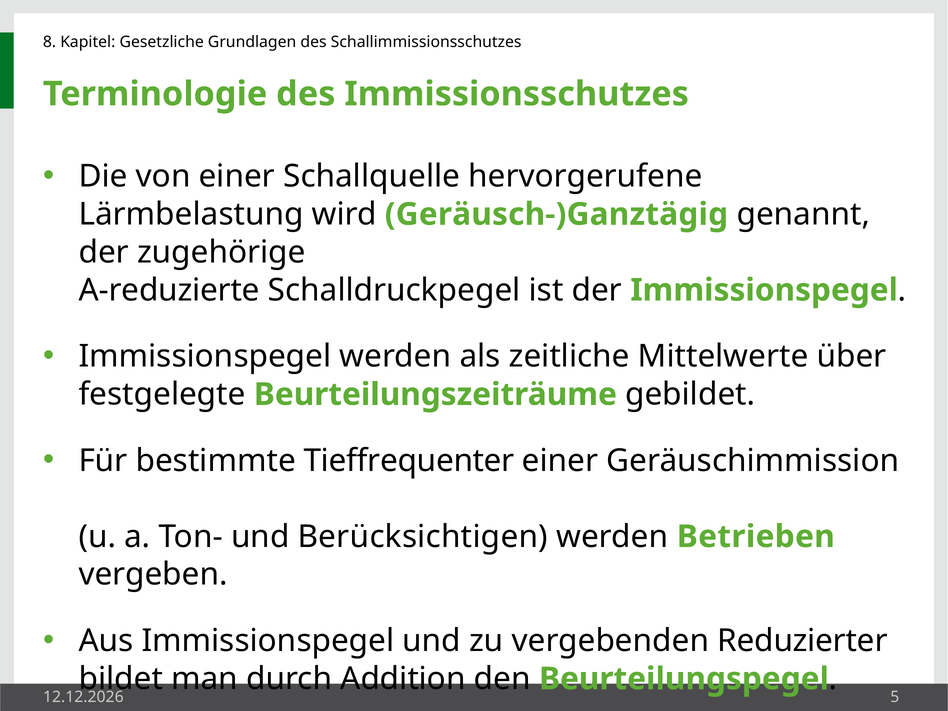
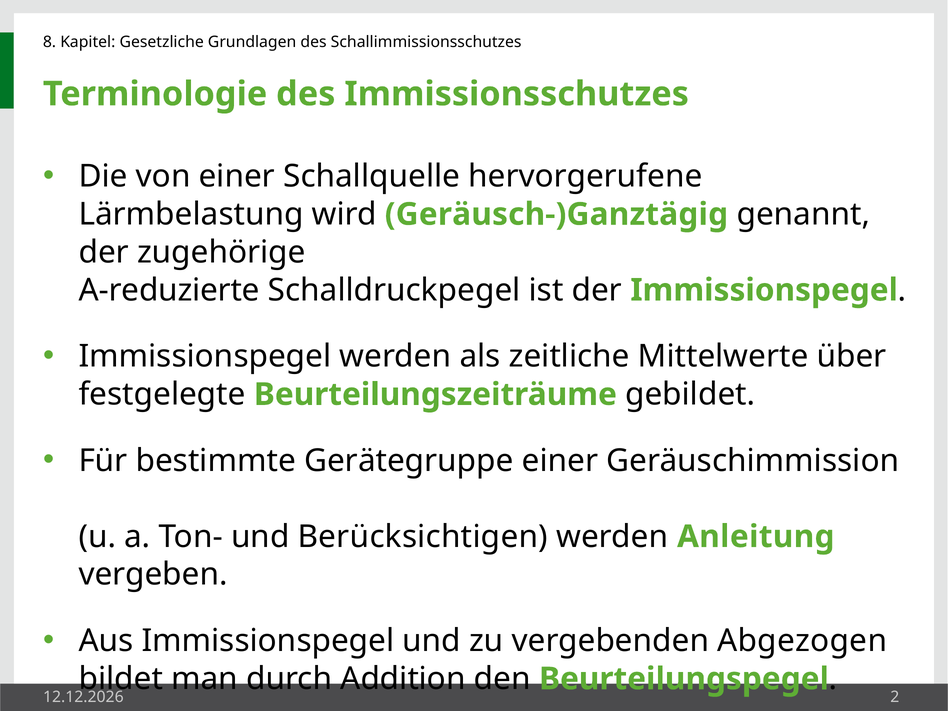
Tieffrequenter: Tieffrequenter -> Gerätegruppe (409, 461)
Betrieben: Betrieben -> Anleitung (756, 537)
Reduzierter: Reduzierter -> Abgezogen (802, 641)
5: 5 -> 2 (895, 697)
